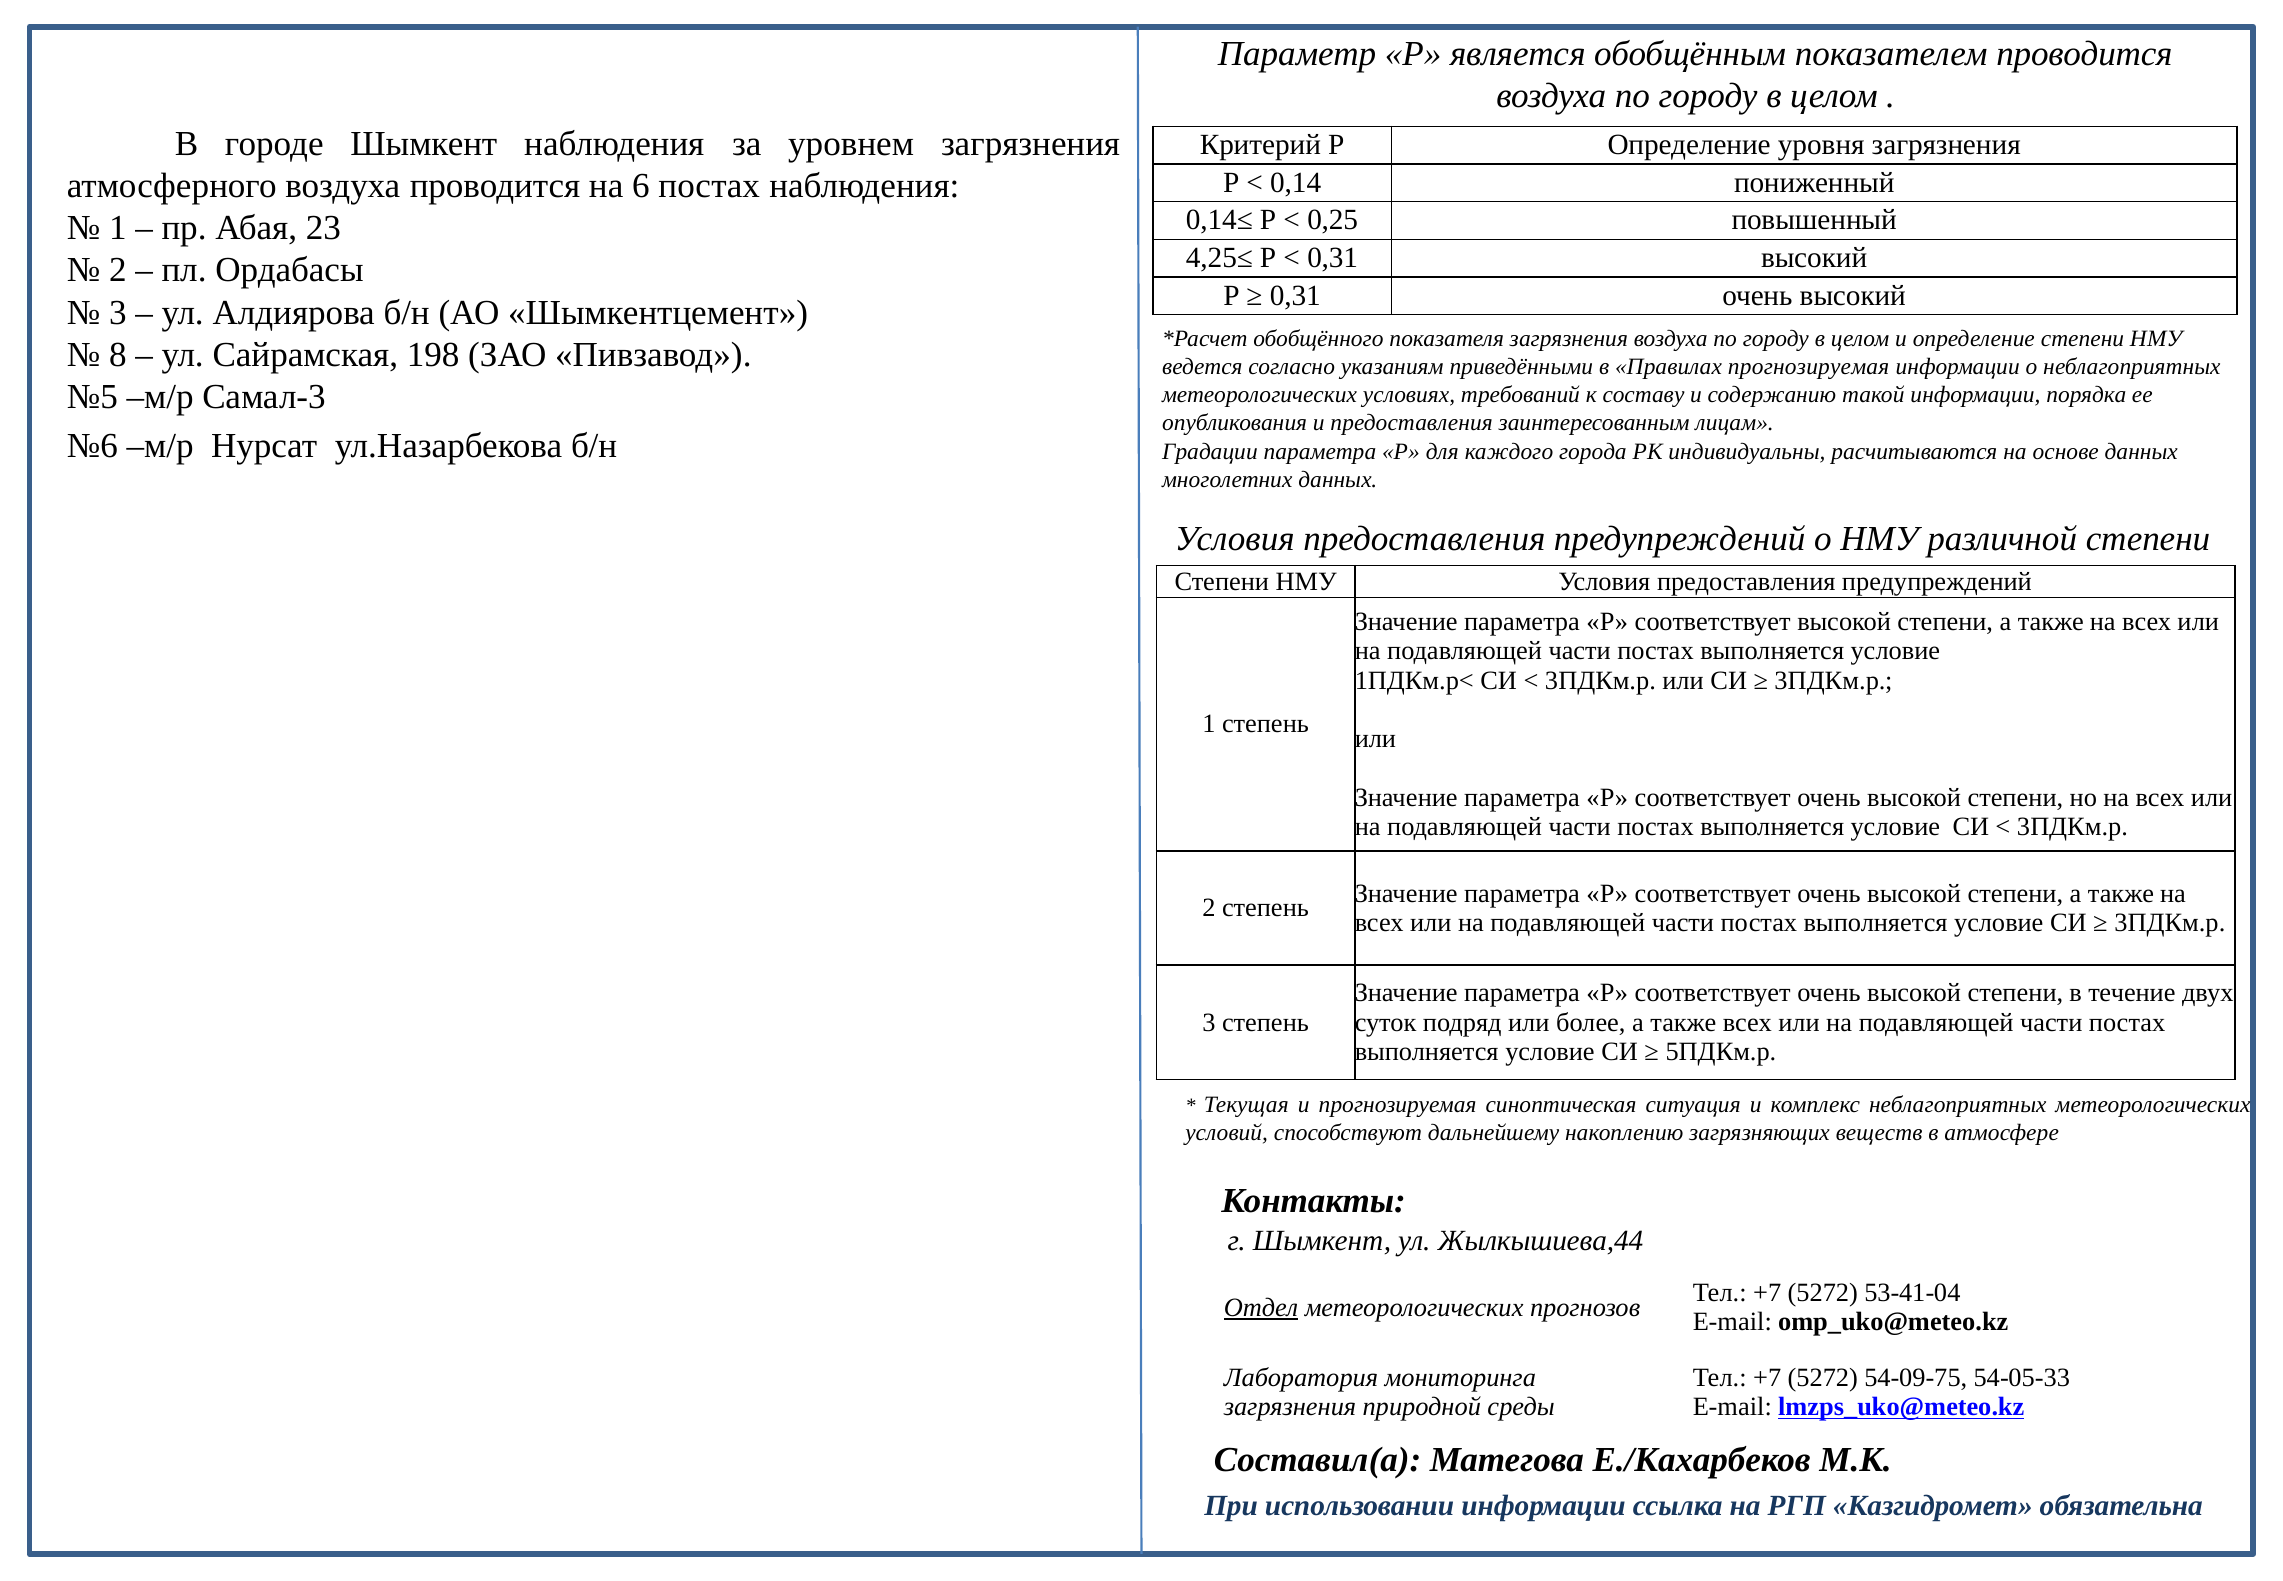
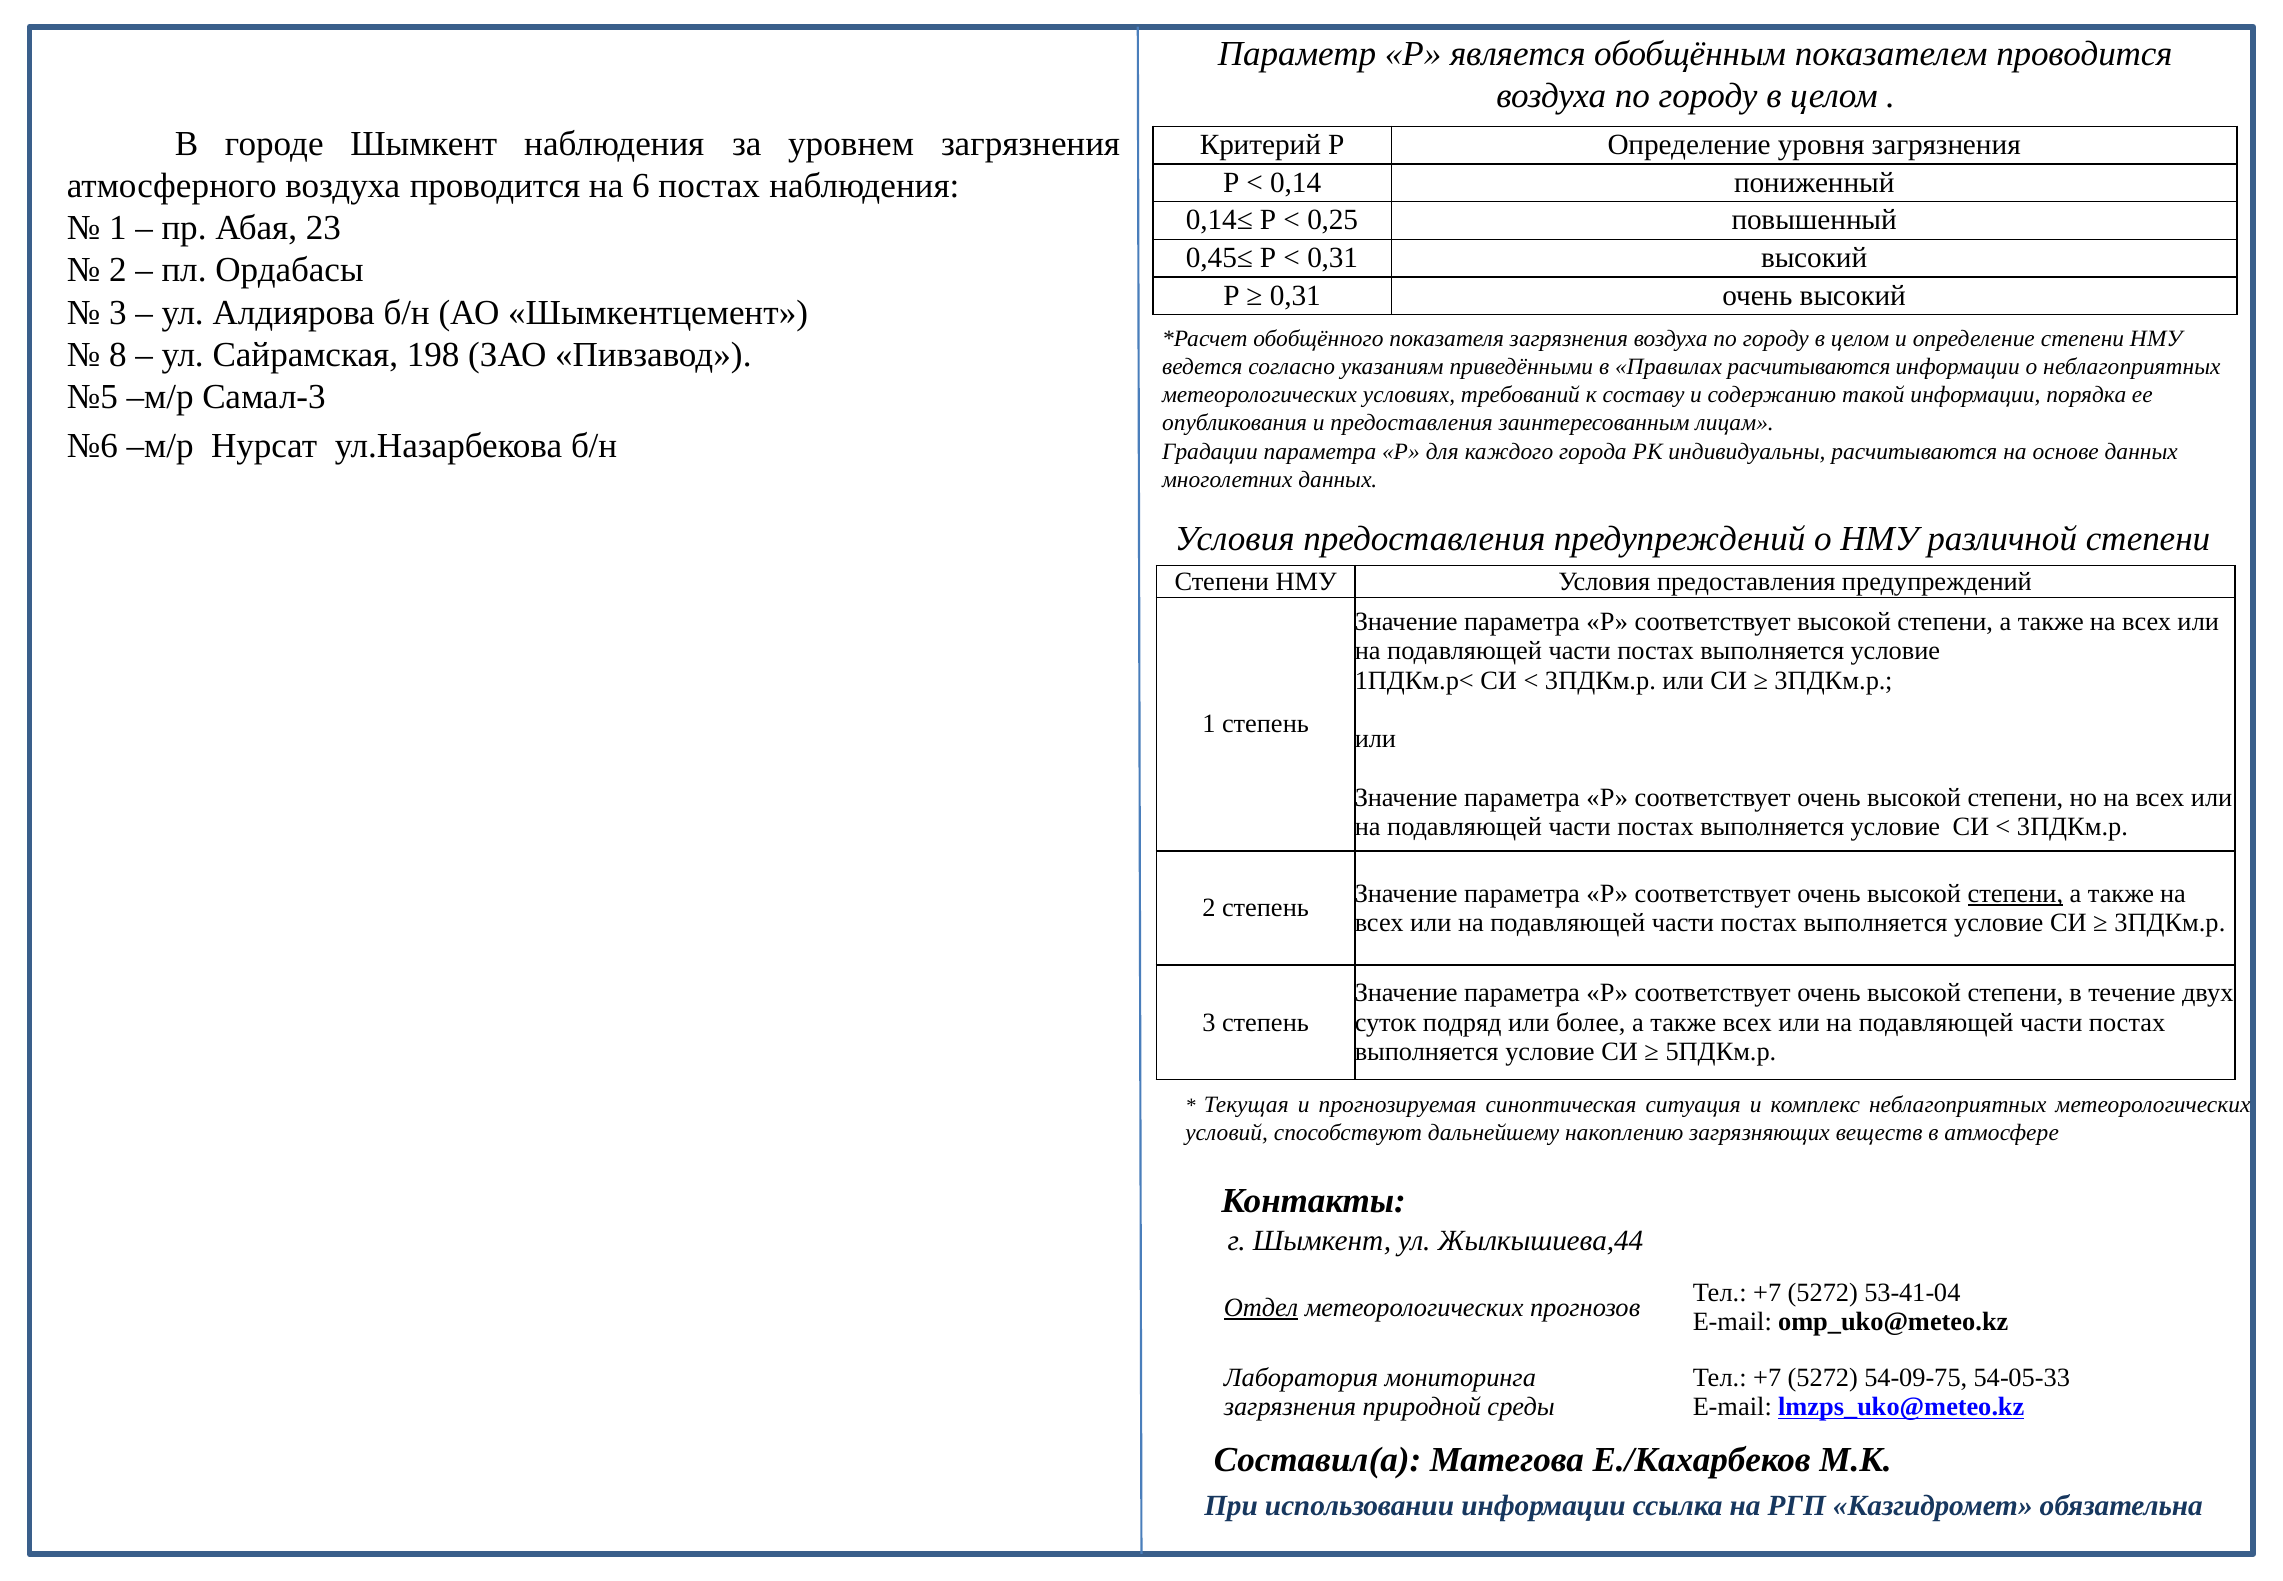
4,25≤: 4,25≤ -> 0,45≤ (1219, 258)
Правилах прогнозируемая: прогнозируемая -> расчитываются (1809, 367)
степени underline: none -> present (2015, 893)
